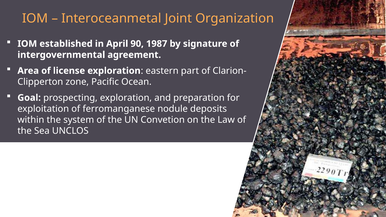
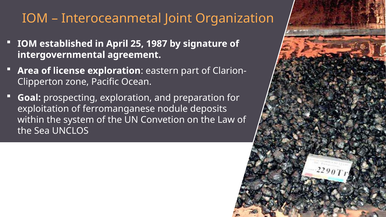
90: 90 -> 25 (137, 44)
